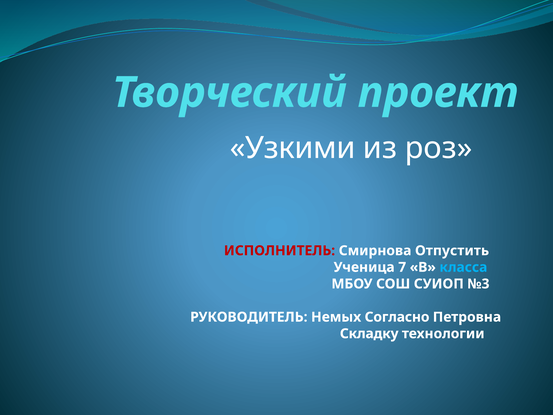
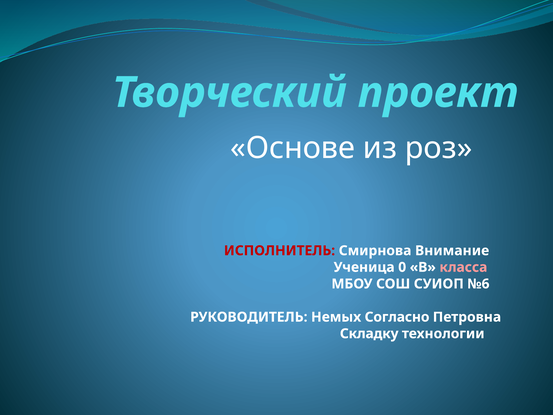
Узкими: Узкими -> Основе (293, 148)
Отпустить: Отпустить -> Внимание (452, 251)
7: 7 -> 0 (402, 267)
класса colour: light blue -> pink (463, 267)
№3: №3 -> №6 (478, 284)
